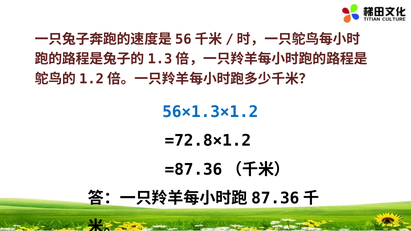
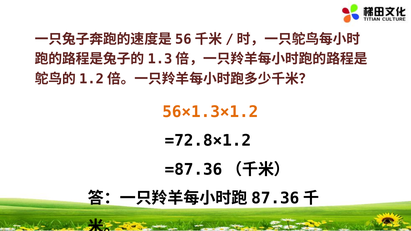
56×1.3×1.2 colour: blue -> orange (210, 112)
